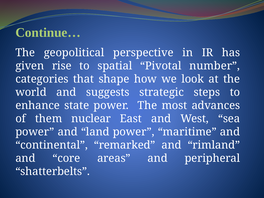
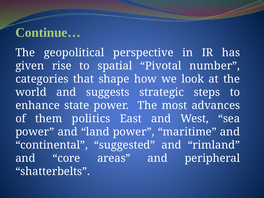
nuclear: nuclear -> politics (91, 119)
remarked: remarked -> suggested (125, 145)
